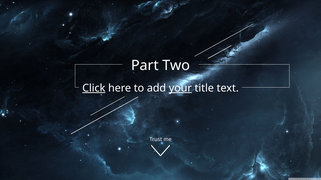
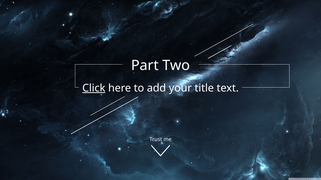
your underline: present -> none (180, 88)
